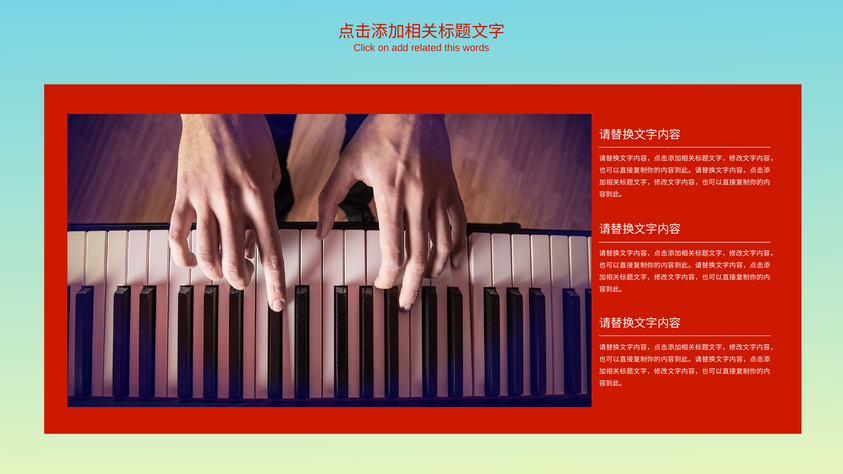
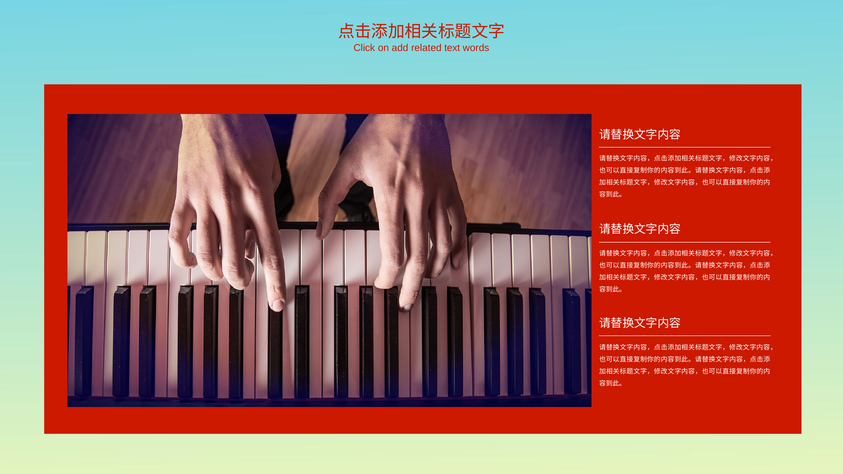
this: this -> text (452, 48)
